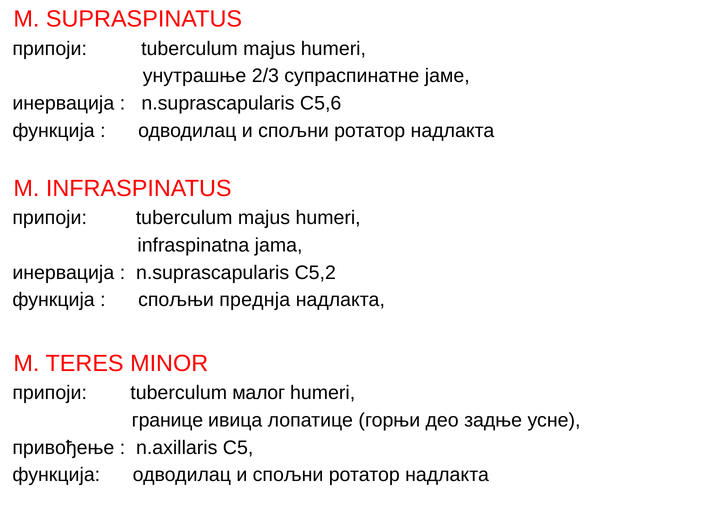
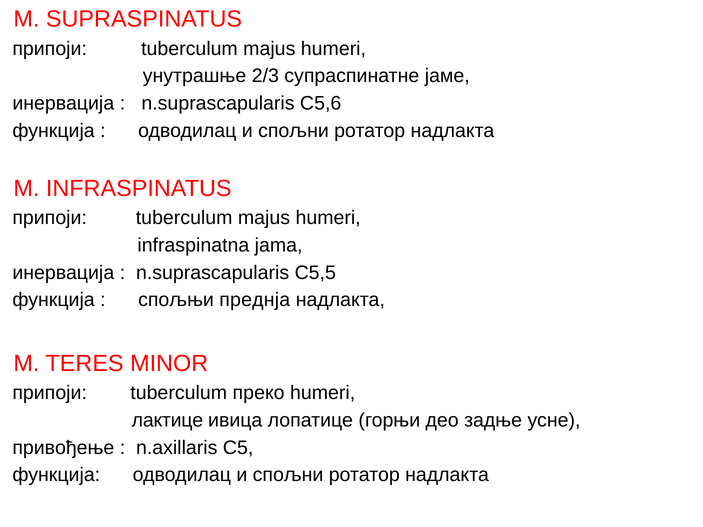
C5,2: C5,2 -> C5,5 (315, 273)
малог: малог -> преко (259, 393)
границе: границе -> лактице (167, 420)
